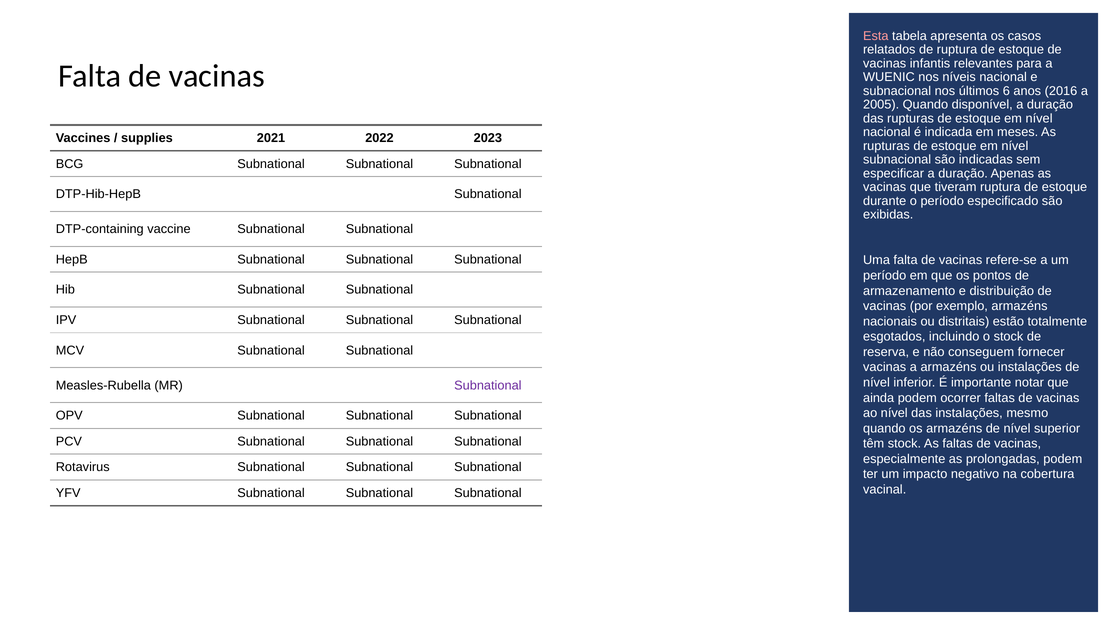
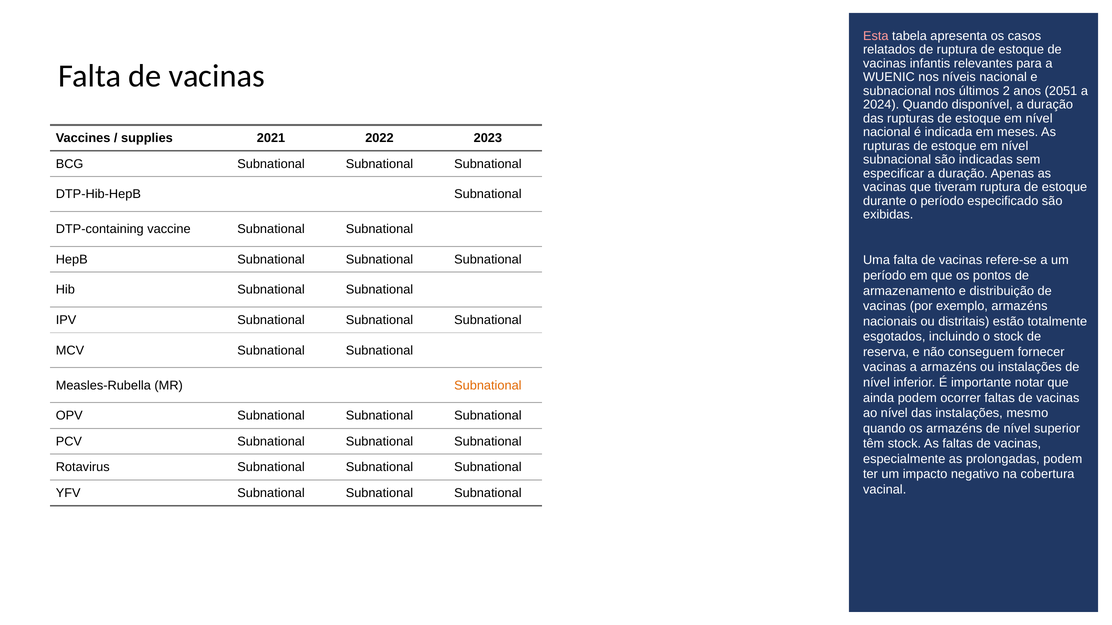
6: 6 -> 2 (1006, 91)
2016: 2016 -> 2051 (1061, 91)
2005: 2005 -> 2024 (881, 105)
Subnational colour: purple -> orange (488, 386)
